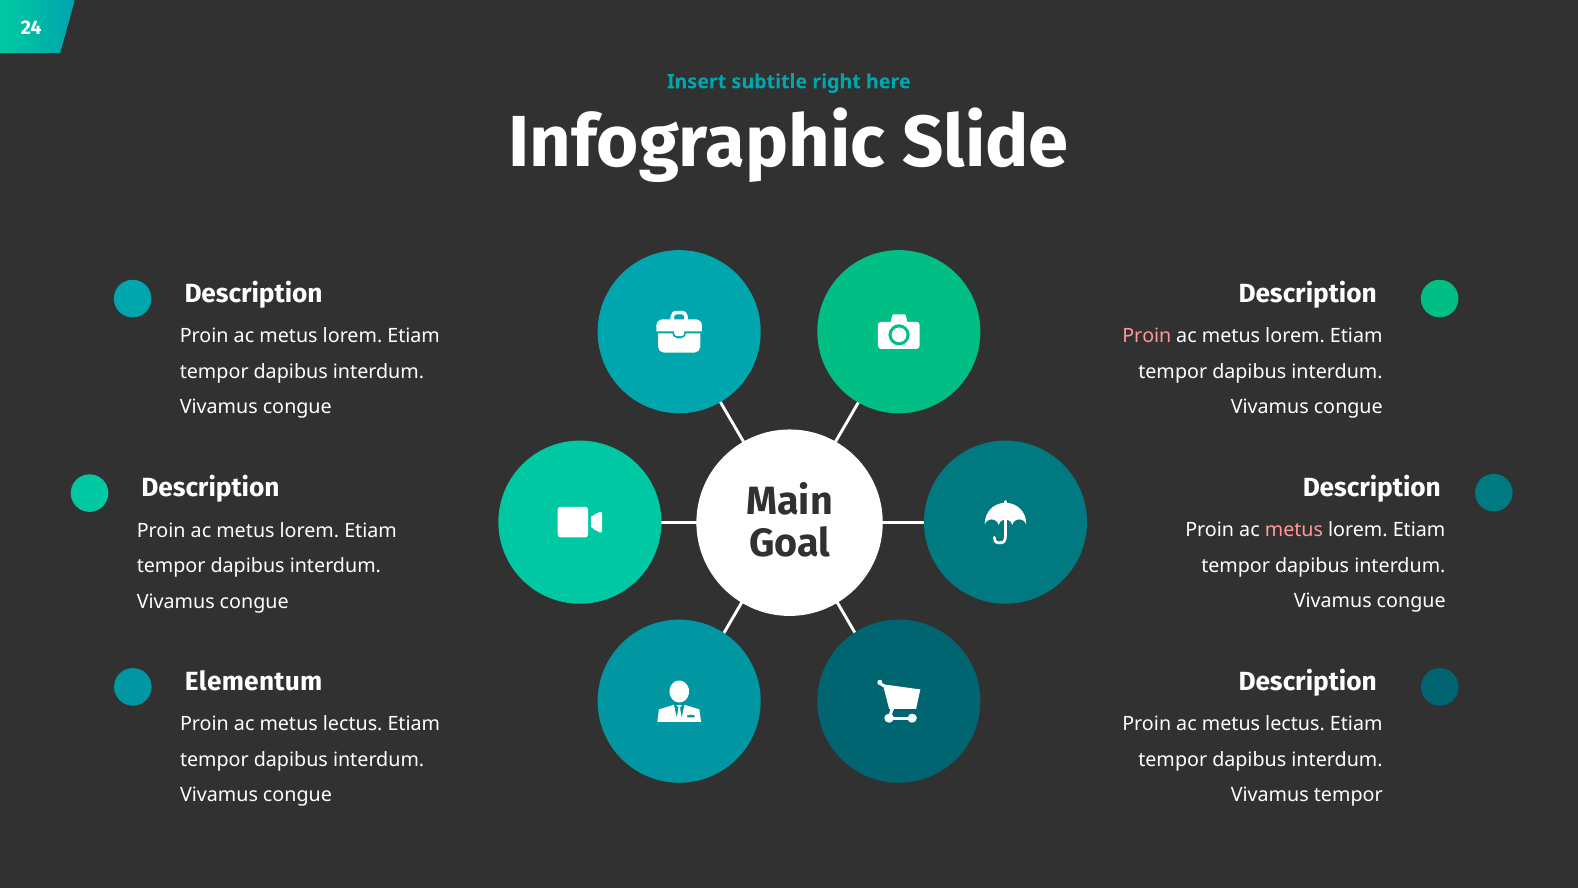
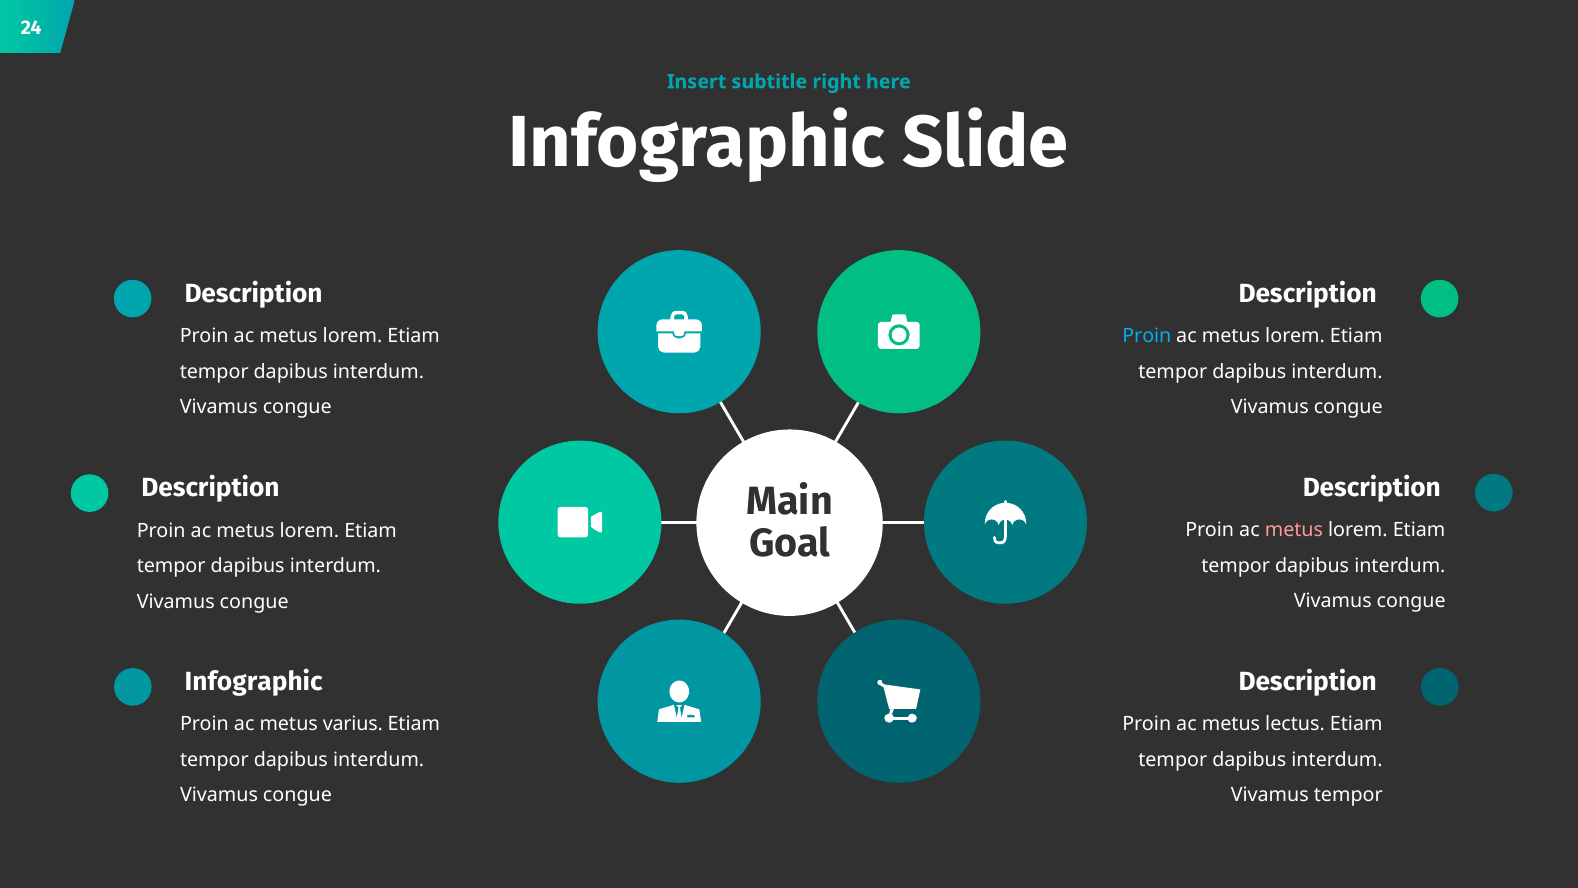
Proin colour: pink -> light blue (1147, 336)
Elementum: Elementum -> Infographic (254, 682)
lectus: lectus -> varius (353, 724)
